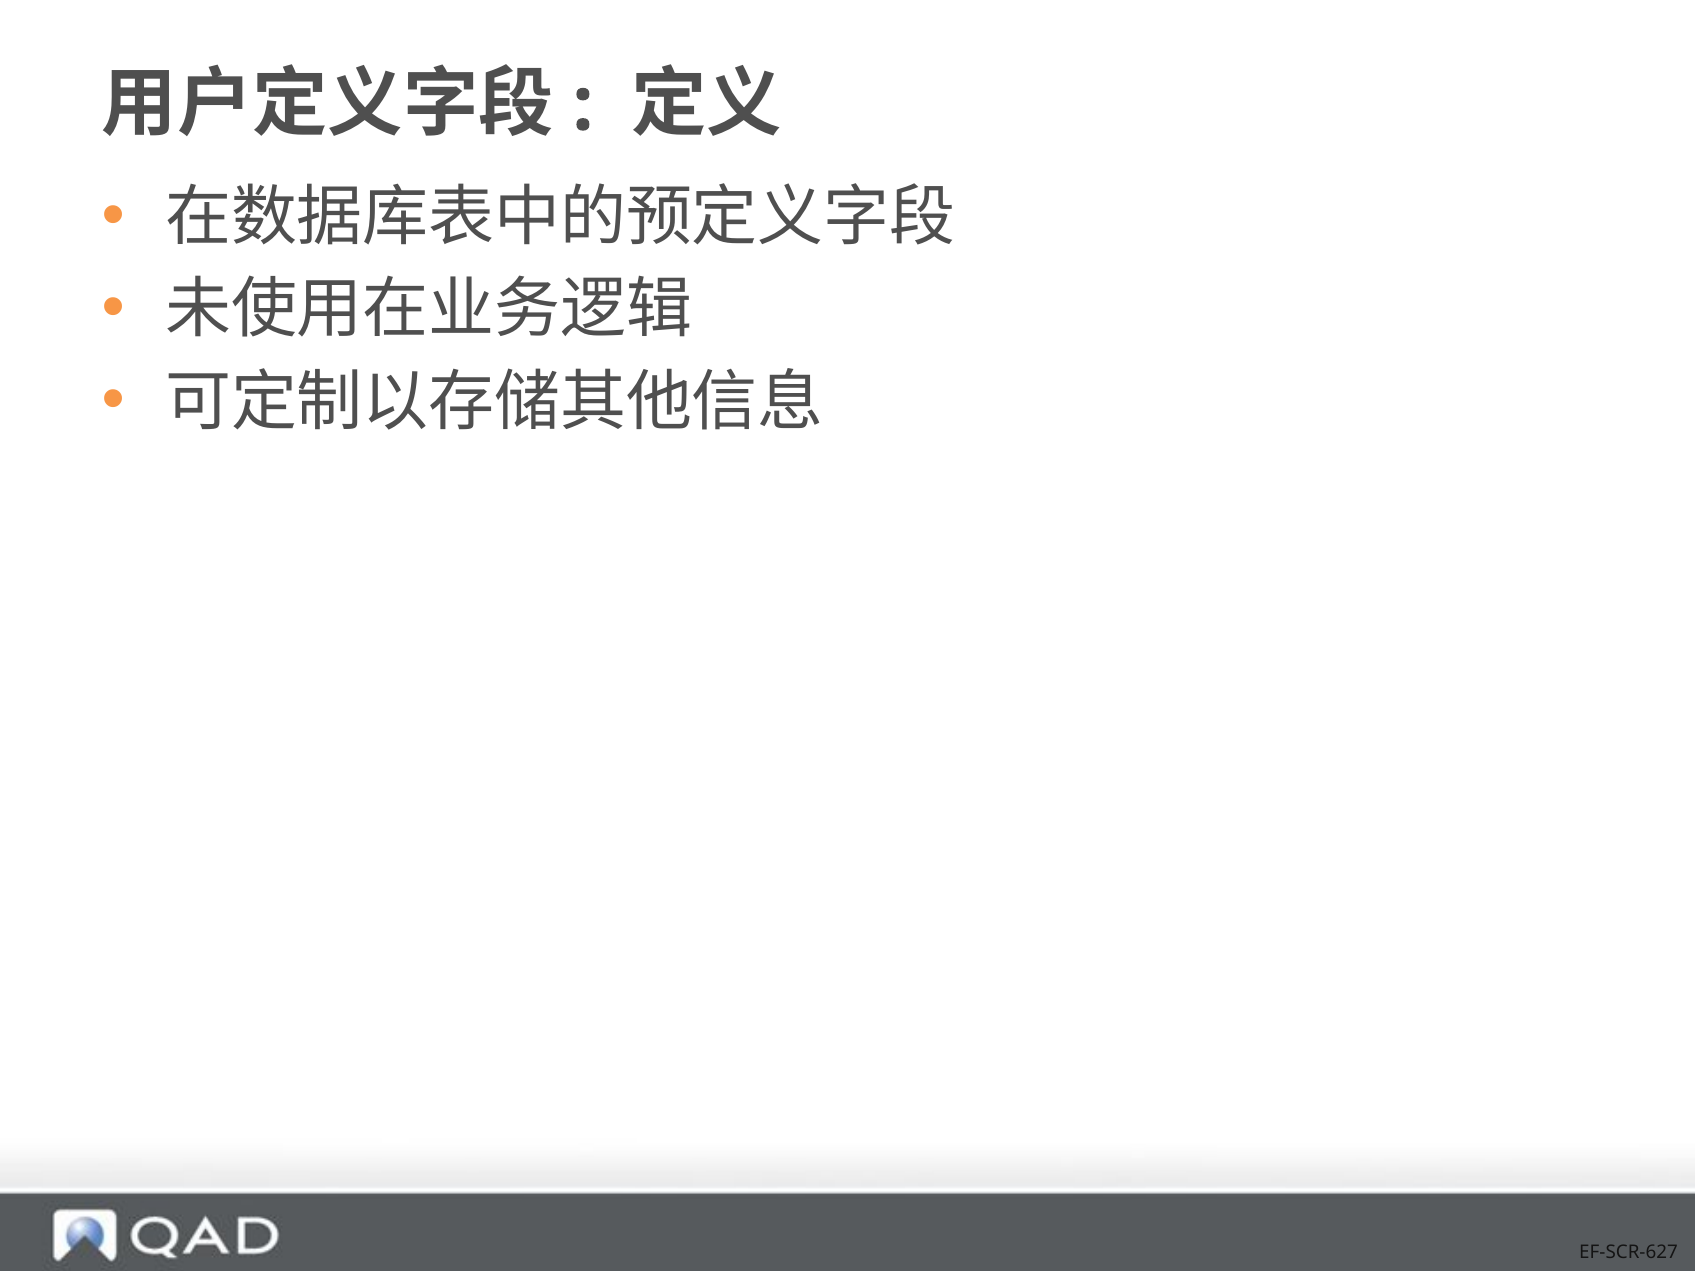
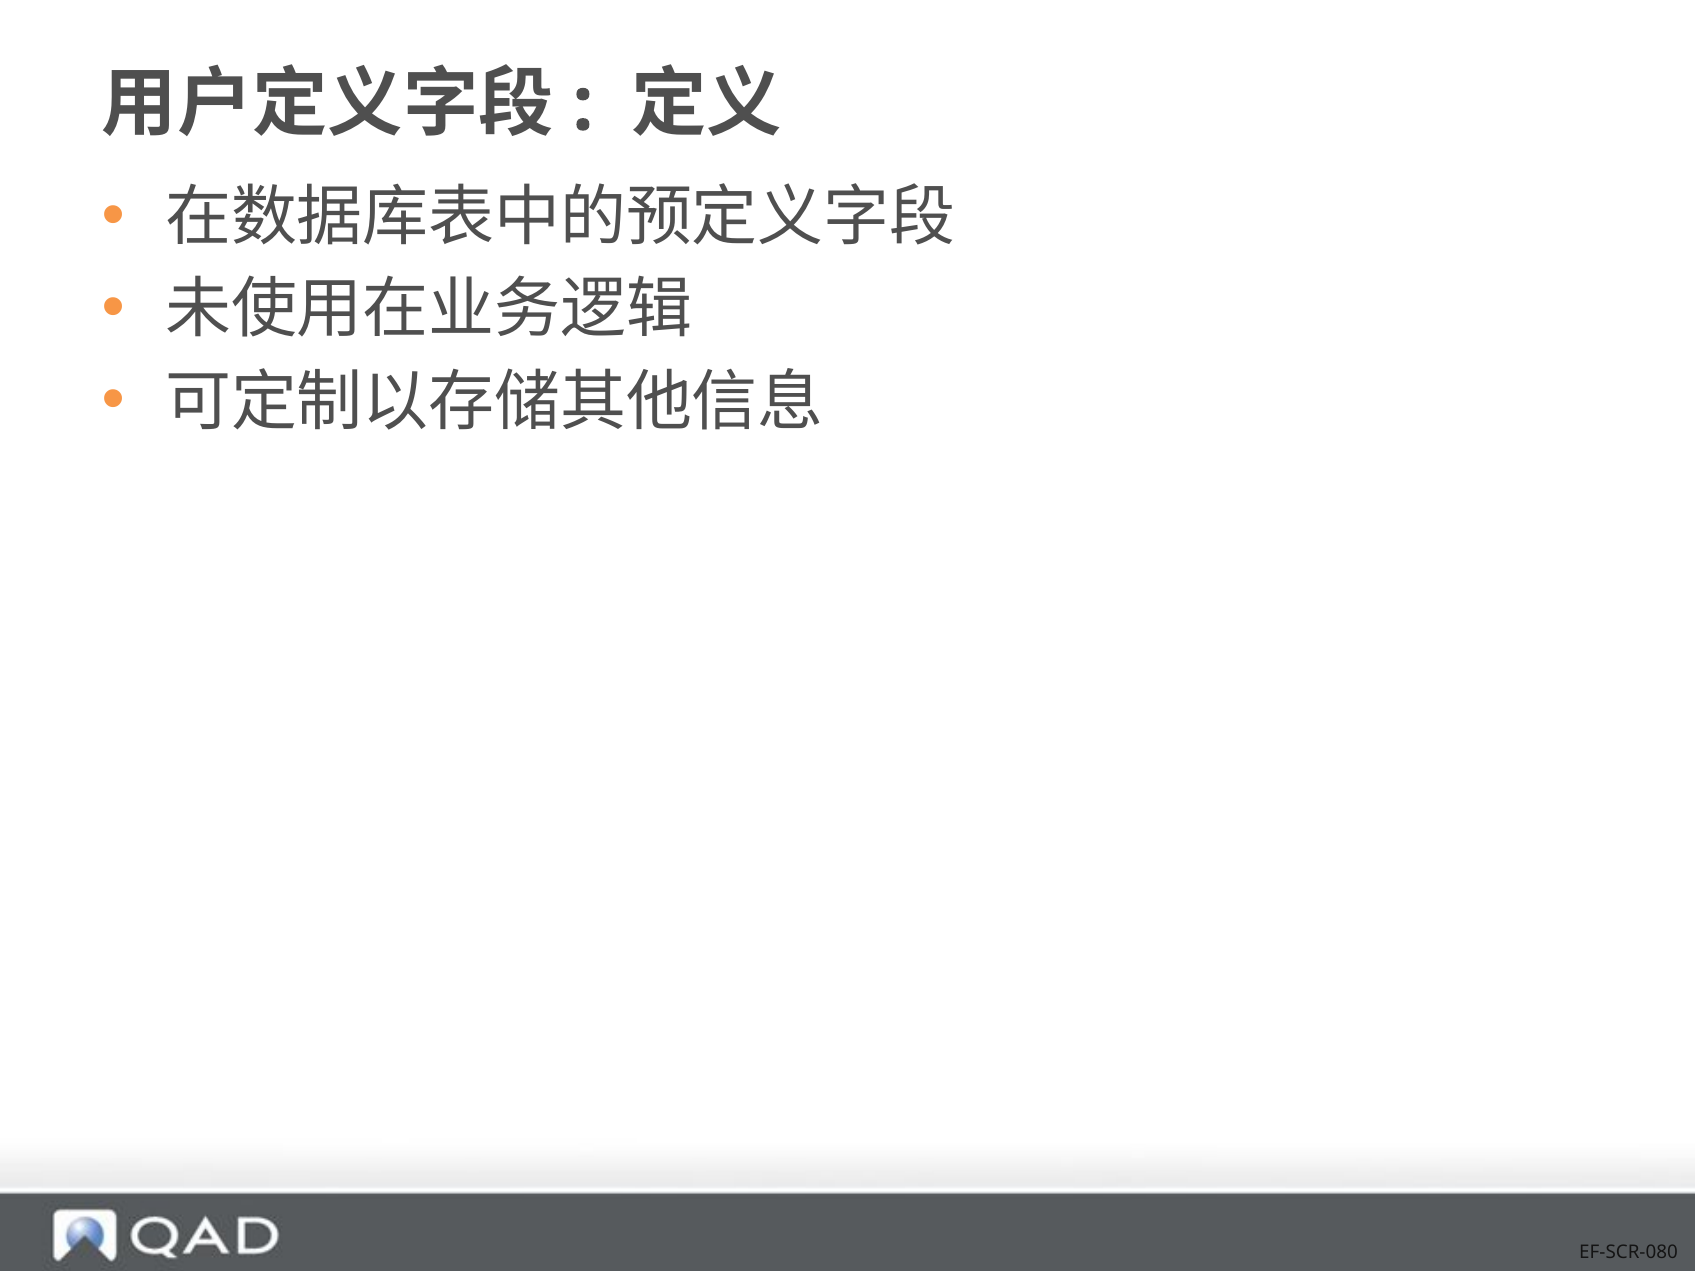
EF-SCR-627: EF-SCR-627 -> EF-SCR-080 (1629, 1253)
